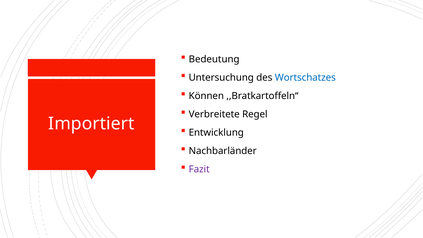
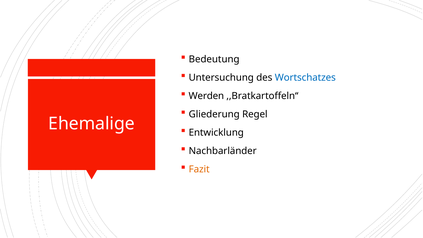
Können: Können -> Werden (206, 96)
Verbreitete: Verbreitete -> Gliederung (214, 114)
Importiert: Importiert -> Ehemalige (92, 124)
Fazit colour: purple -> orange (199, 169)
